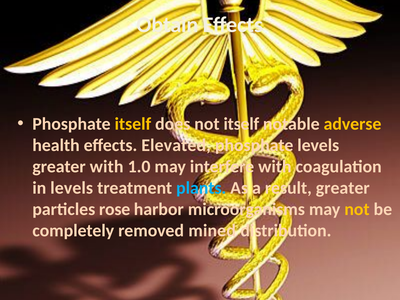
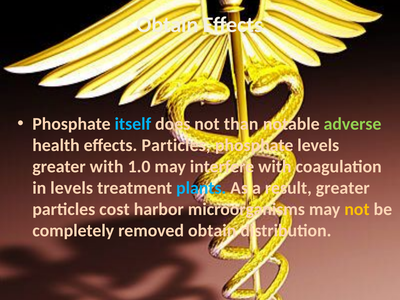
itself colour: yellow -> light blue (133, 124)
not itself: itself -> than (241, 124)
adverse colour: yellow -> light green (353, 124)
effects Elevated: Elevated -> Particles (176, 145)
rose: rose -> cost (114, 209)
removed mined: mined -> obtain (212, 231)
